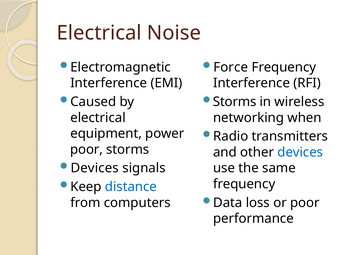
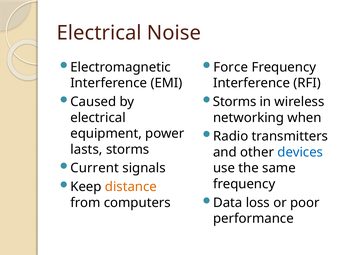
poor: poor -> lasts (86, 149)
Devices: Devices -> Current (95, 168)
distance colour: blue -> orange (131, 187)
